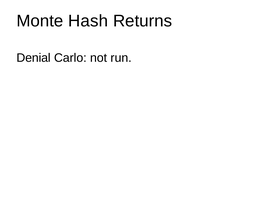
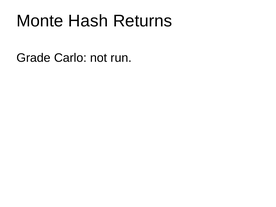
Denial: Denial -> Grade (34, 58)
